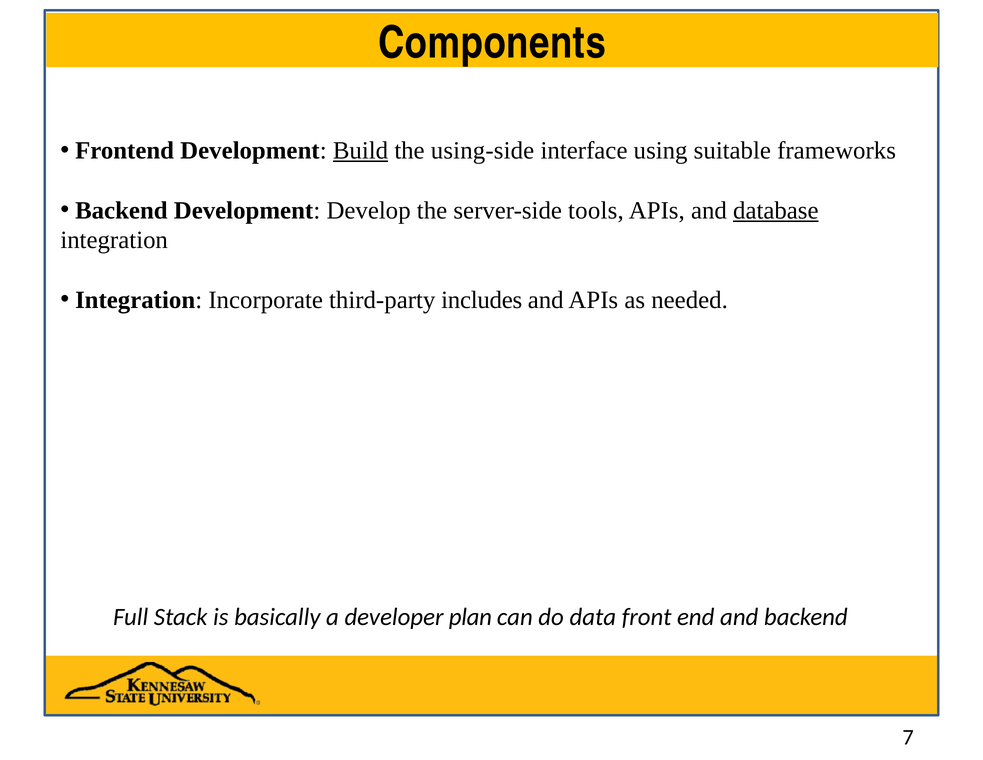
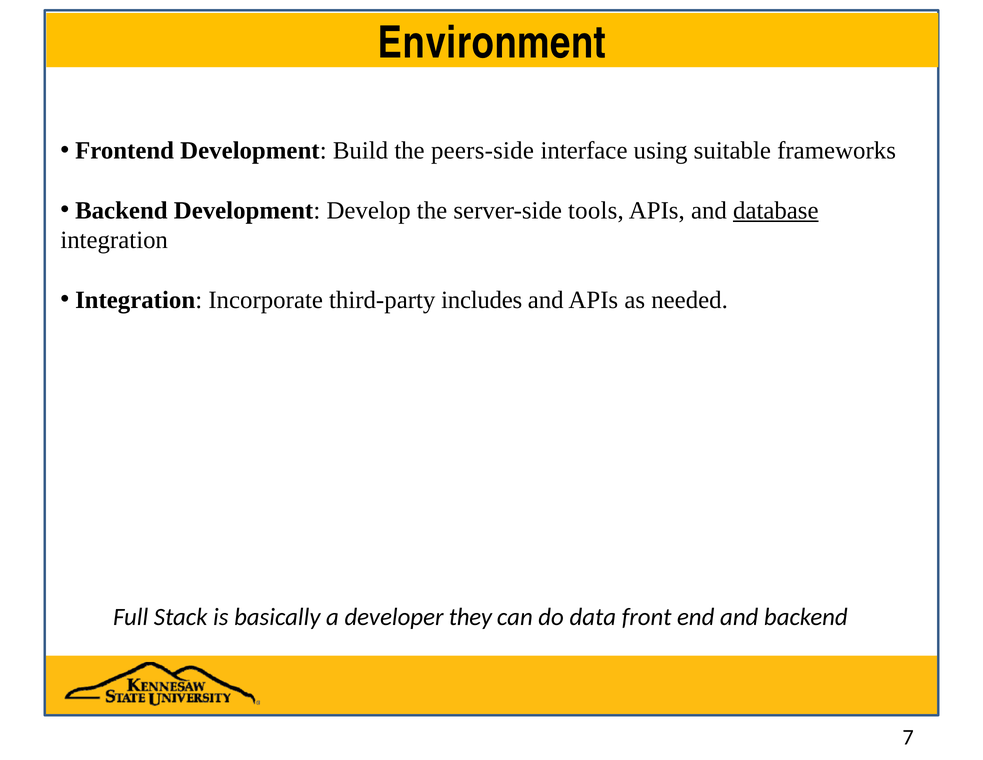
Components: Components -> Environment (492, 43)
Build underline: present -> none (361, 151)
using-side: using-side -> peers-side (482, 151)
plan: plan -> they (470, 617)
